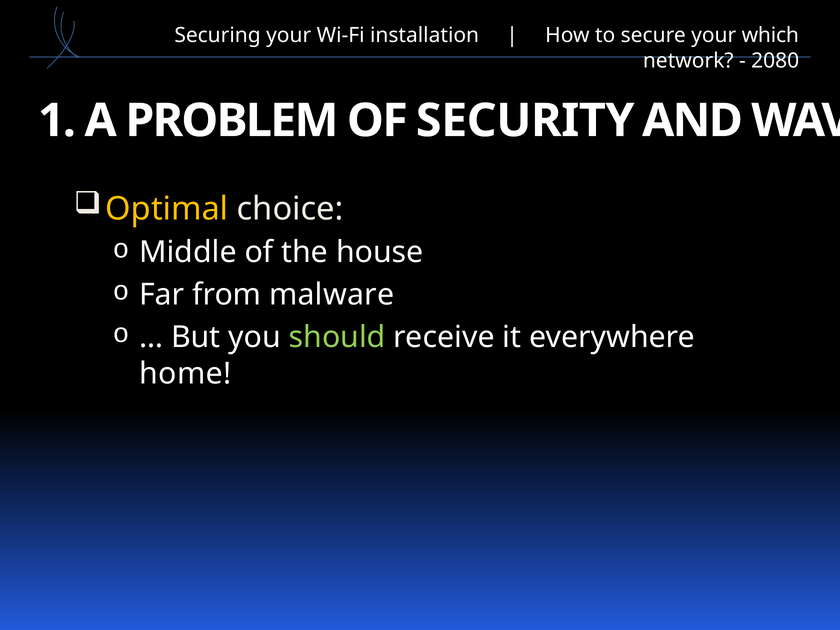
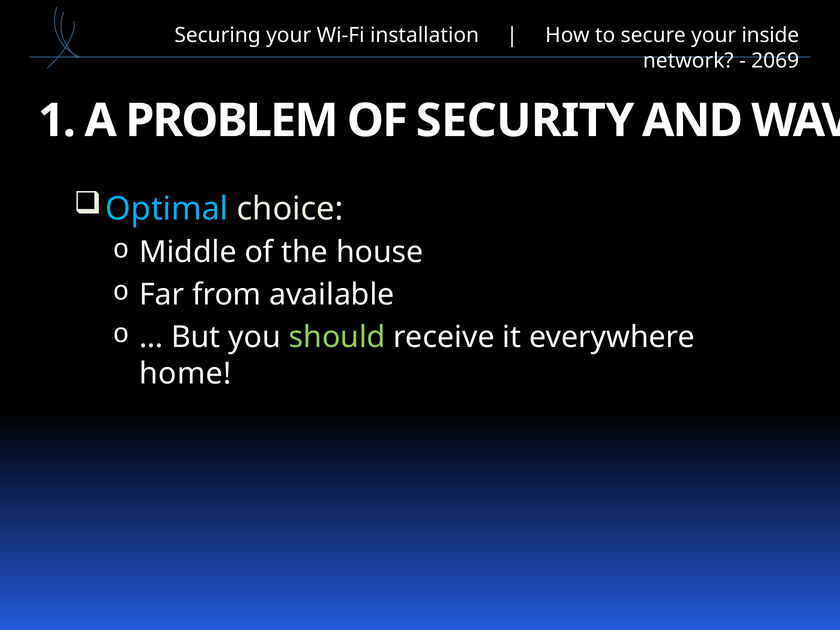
which: which -> inside (770, 36)
2080: 2080 -> 2069 (775, 61)
Optimal colour: yellow -> light blue (167, 209)
malware: malware -> available (332, 295)
